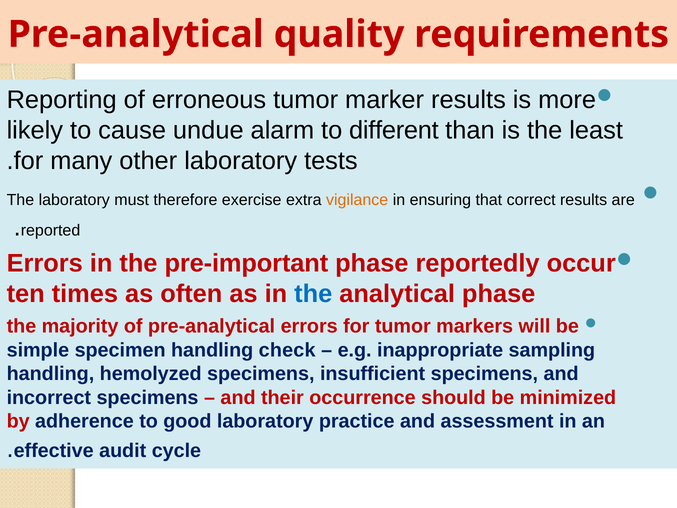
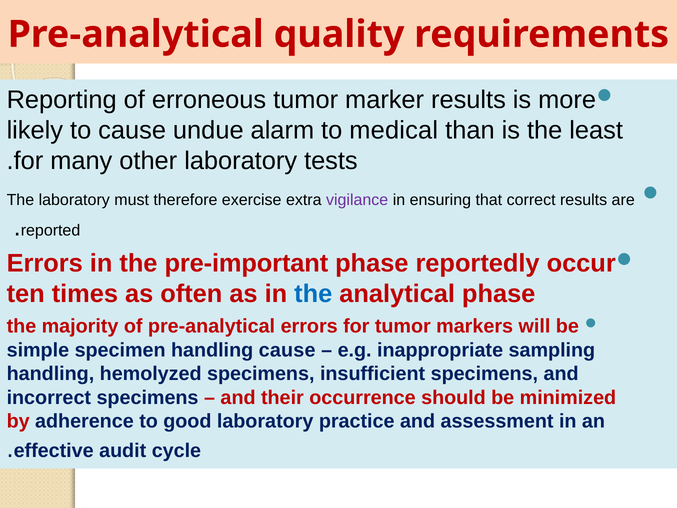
different: different -> medical (394, 130)
vigilance colour: orange -> purple (357, 200)
handling check: check -> cause (287, 350)
